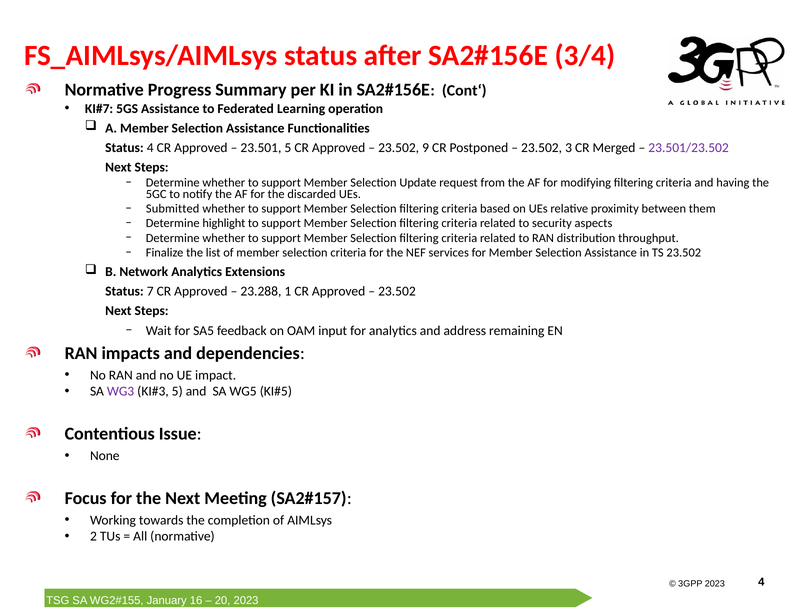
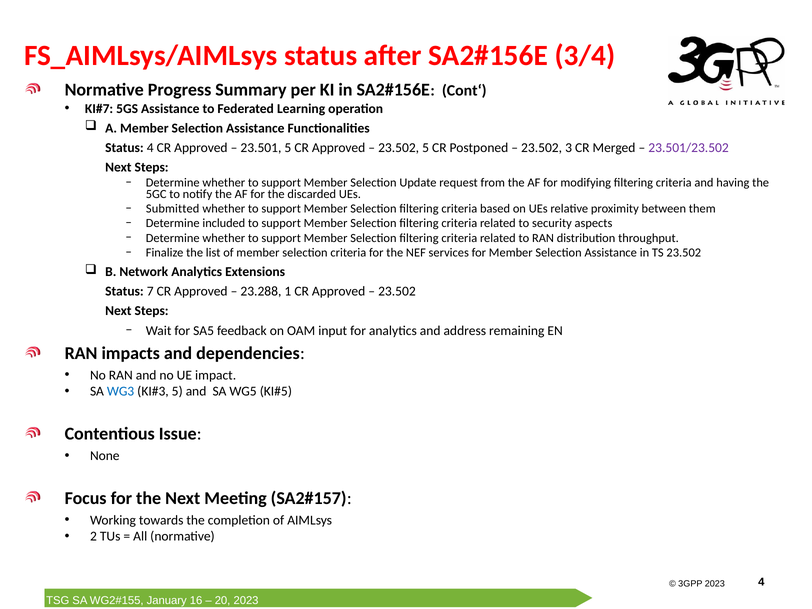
23.502 9: 9 -> 5 (426, 148)
highlight: highlight -> included (224, 223)
WG3 colour: purple -> blue (121, 391)
